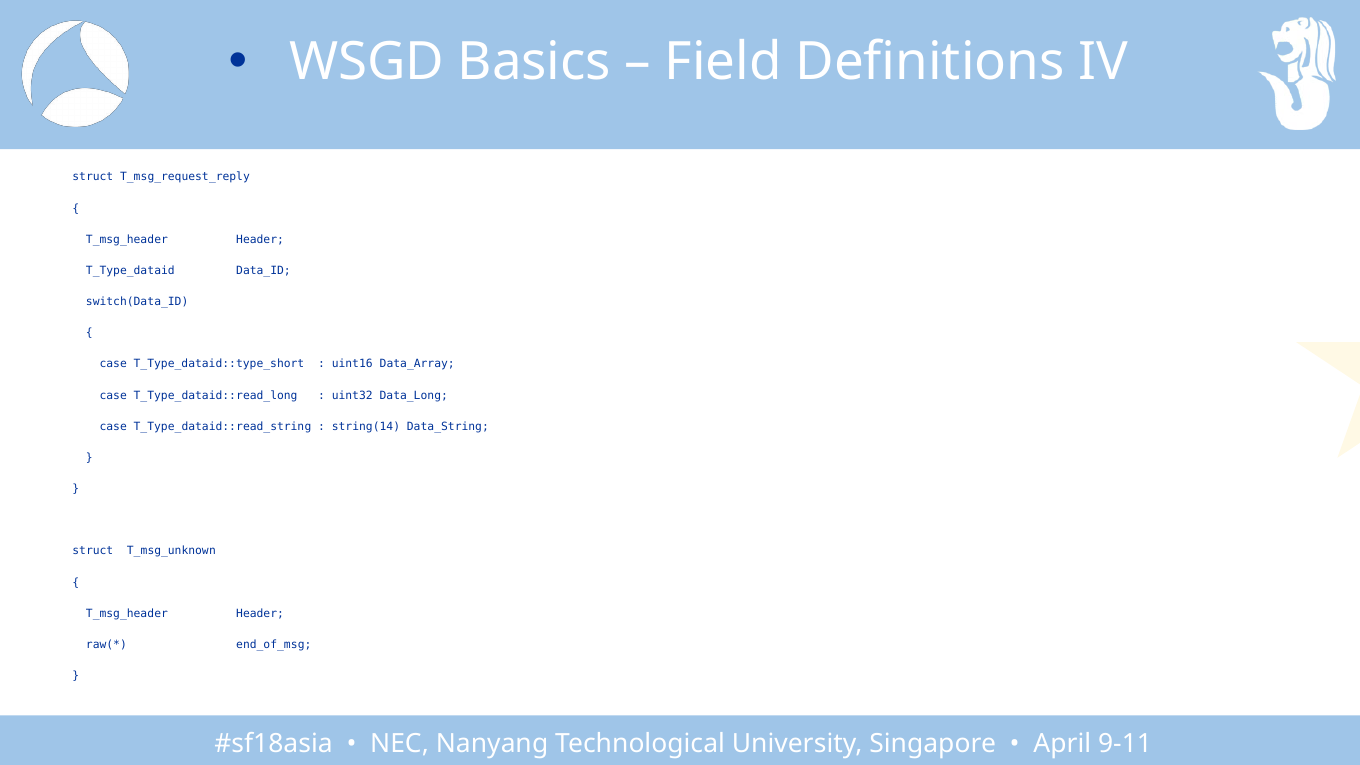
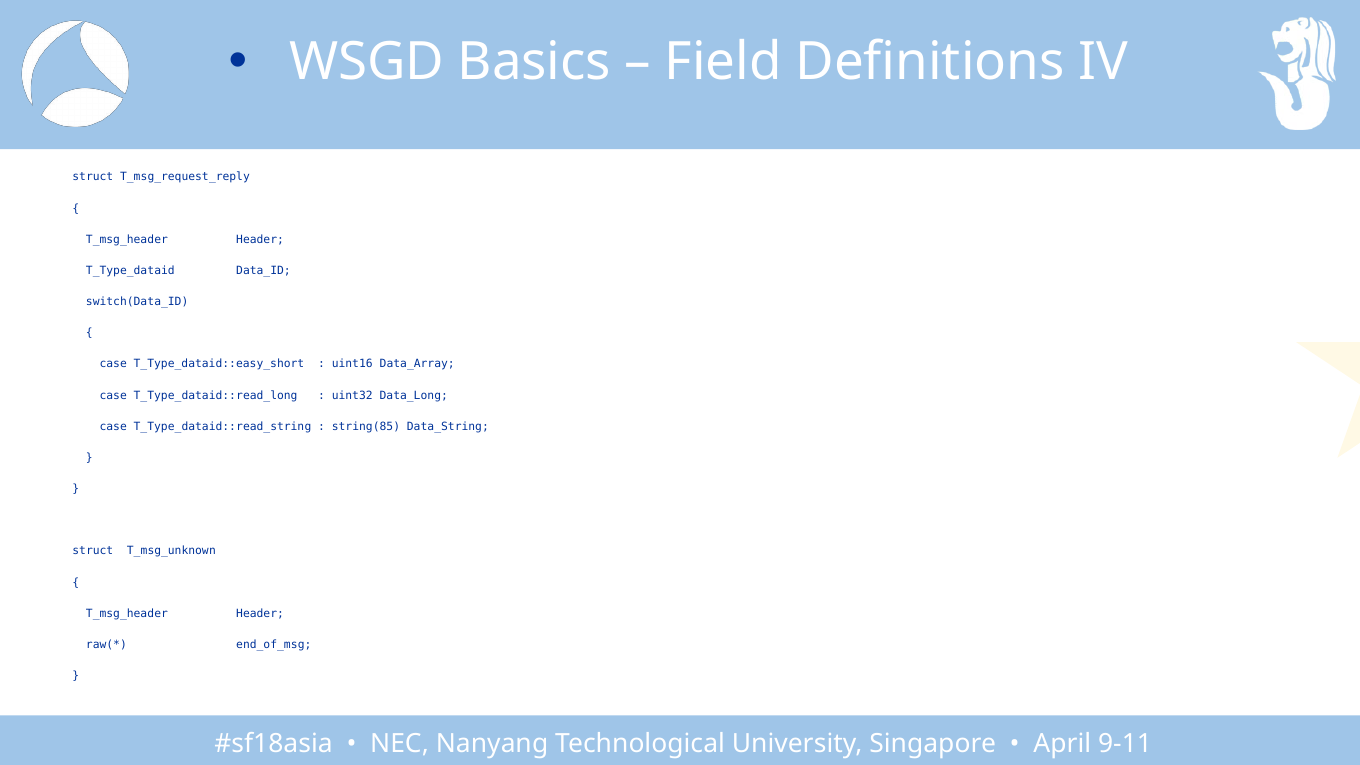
T_Type_dataid::type_short: T_Type_dataid::type_short -> T_Type_dataid::easy_short (219, 364)
string(14: string(14 -> string(85 (366, 427)
